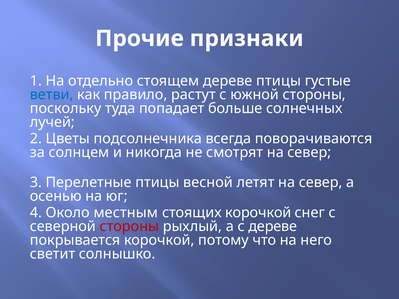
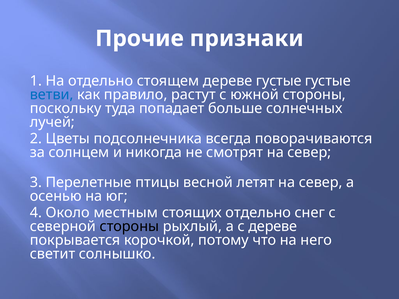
дереве птицы: птицы -> густые (279, 81)
стоящих корочкой: корочкой -> отдельно (258, 213)
стороны colour: red -> black (129, 227)
